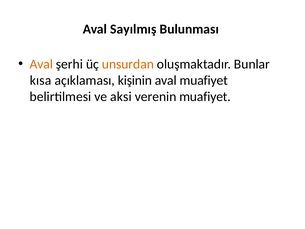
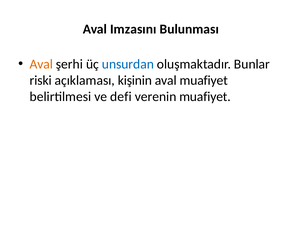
Sayılmış: Sayılmış -> Imzasını (133, 29)
unsurdan colour: orange -> blue (128, 64)
kısa: kısa -> riski (41, 80)
aksi: aksi -> defi (121, 97)
